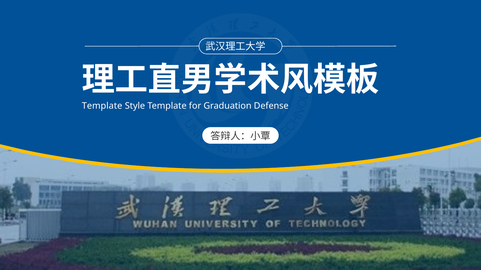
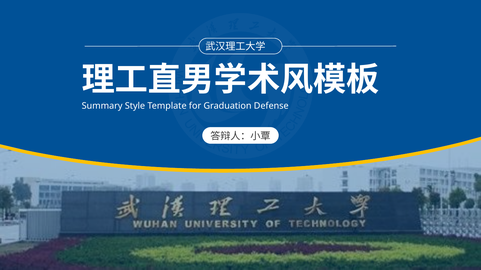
Template: Template -> Summary (102, 106)
